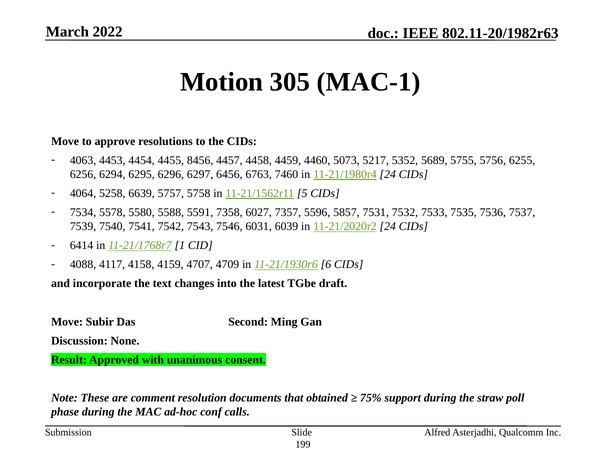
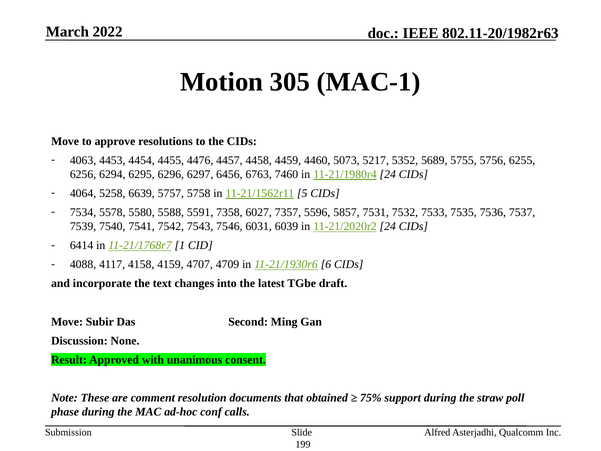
8456: 8456 -> 4476 (200, 160)
